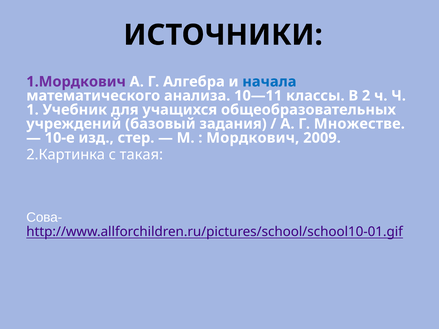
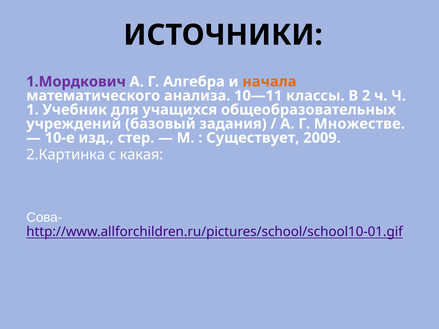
начала colour: blue -> orange (269, 82)
Мордкович: Мордкович -> Существует (253, 138)
такая: такая -> какая (141, 155)
